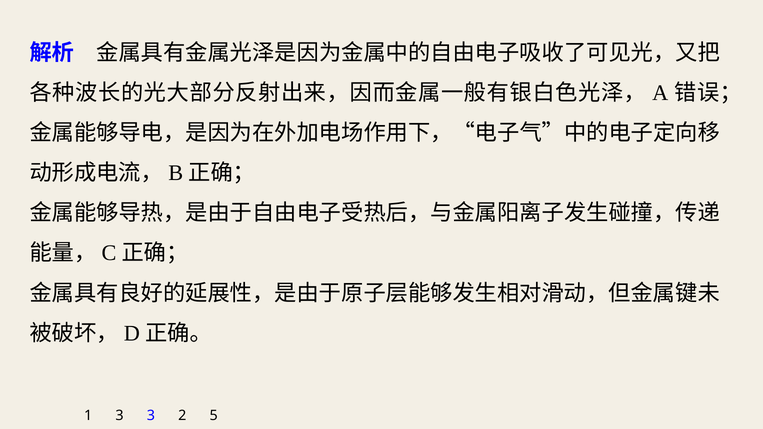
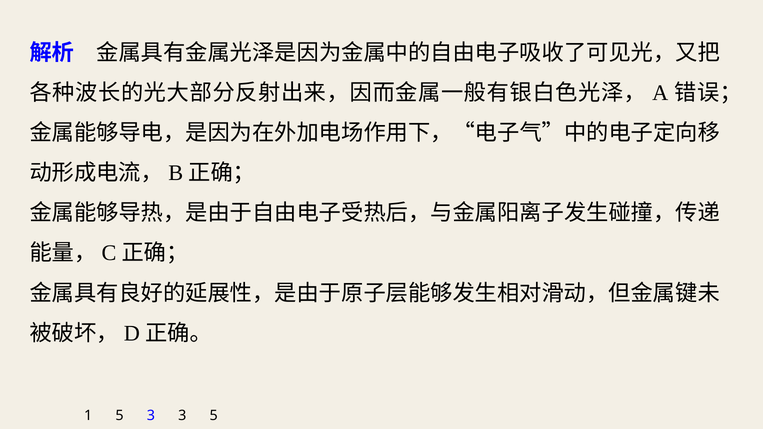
1 3: 3 -> 5 (120, 416)
3 2: 2 -> 3 (182, 416)
